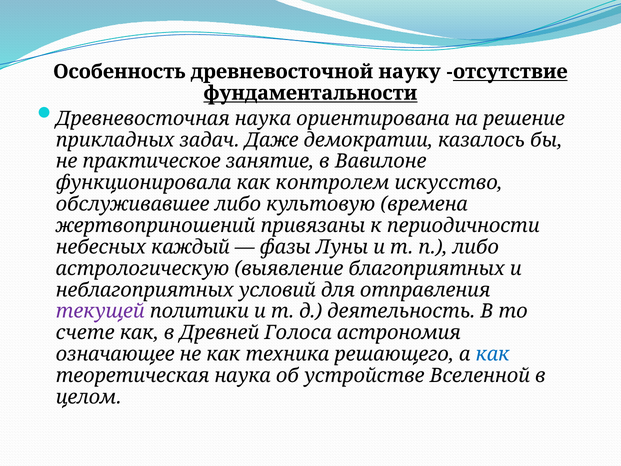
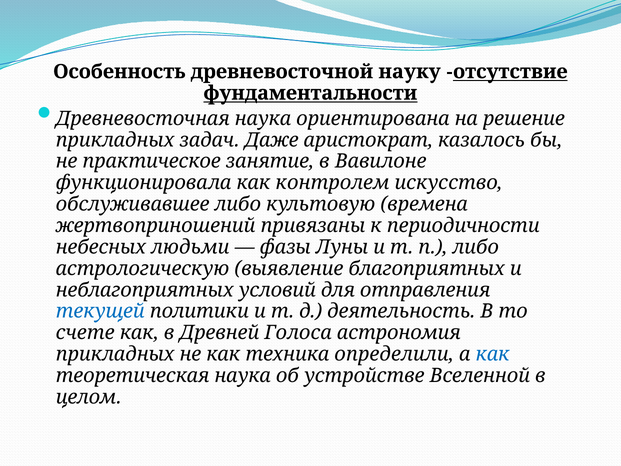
демократии: демократии -> аристократ (368, 140)
каждый: каждый -> людьми (190, 247)
текущей colour: purple -> blue (100, 311)
означающее: означающее -> прикладных (115, 354)
решающего: решающего -> определили (394, 354)
